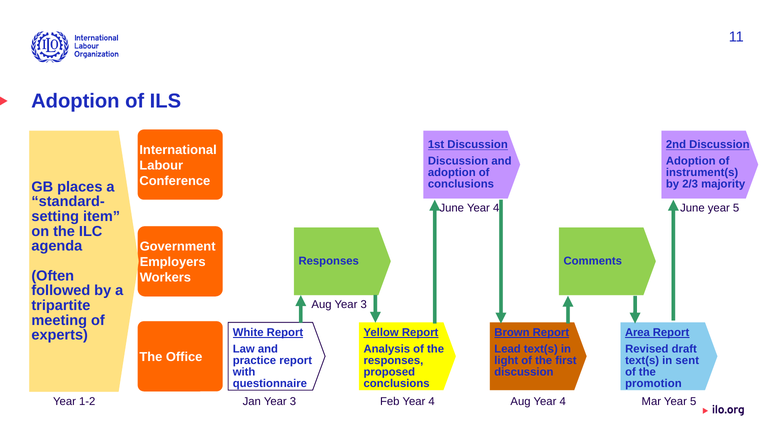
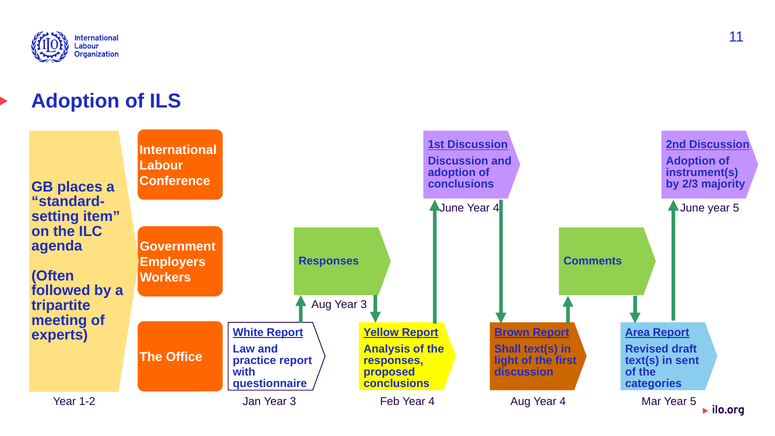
Lead: Lead -> Shall (508, 349)
promotion: promotion -> categories (653, 383)
